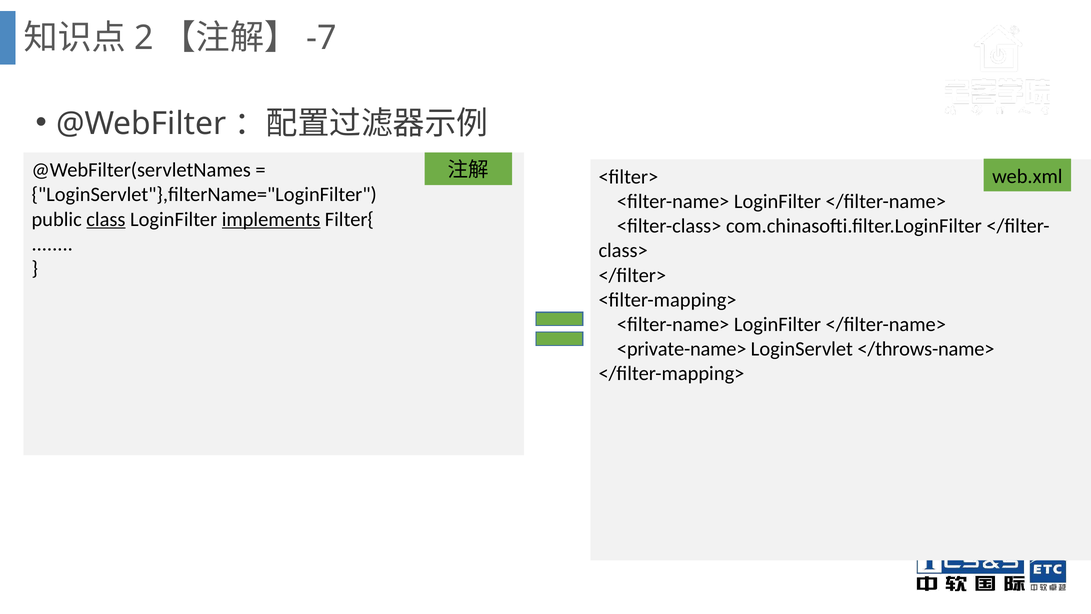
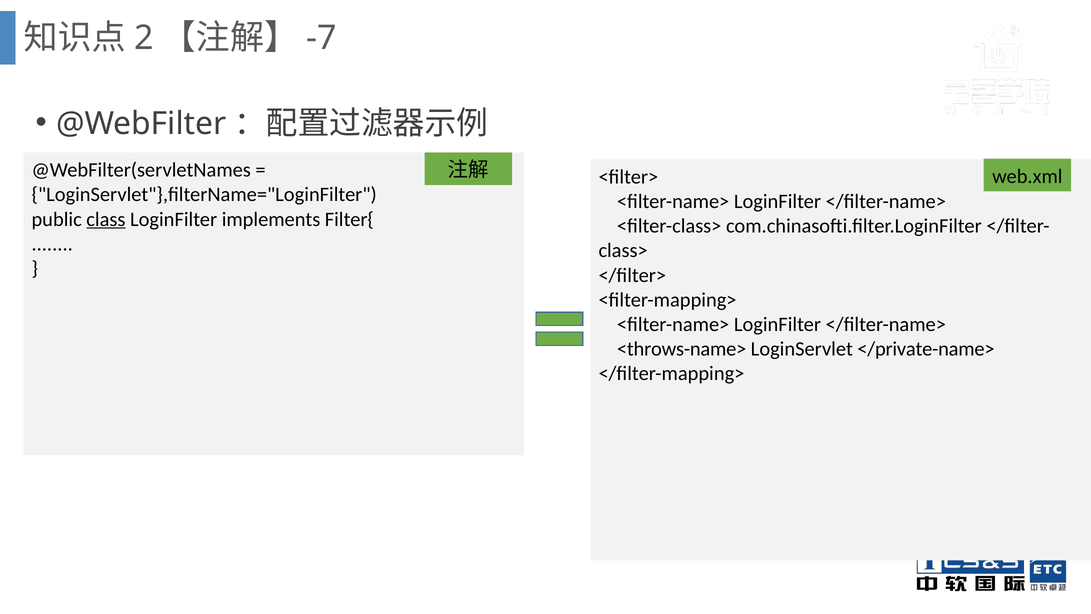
implements underline: present -> none (271, 219)
<private-name>: <private-name> -> <throws-name> (682, 349)
</throws-name>: </throws-name> -> </private-name> (926, 349)
